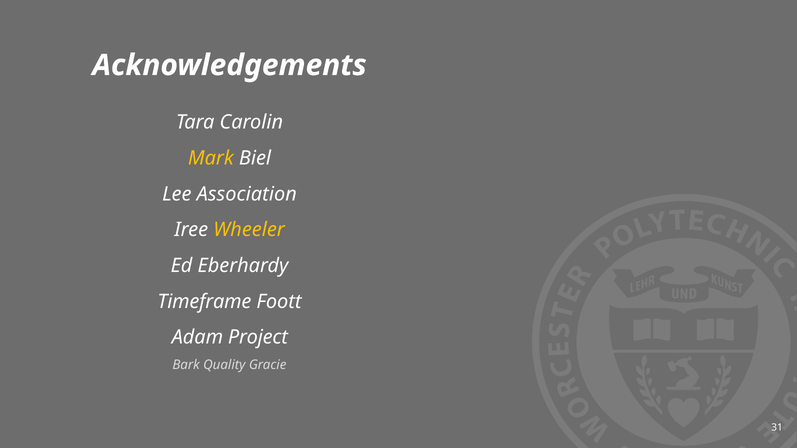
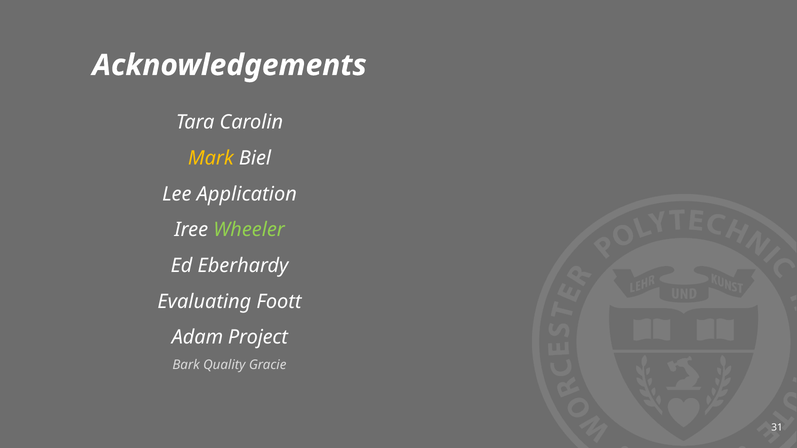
Association: Association -> Application (247, 194)
Wheeler colour: yellow -> light green (249, 230)
Timeframe: Timeframe -> Evaluating (204, 302)
